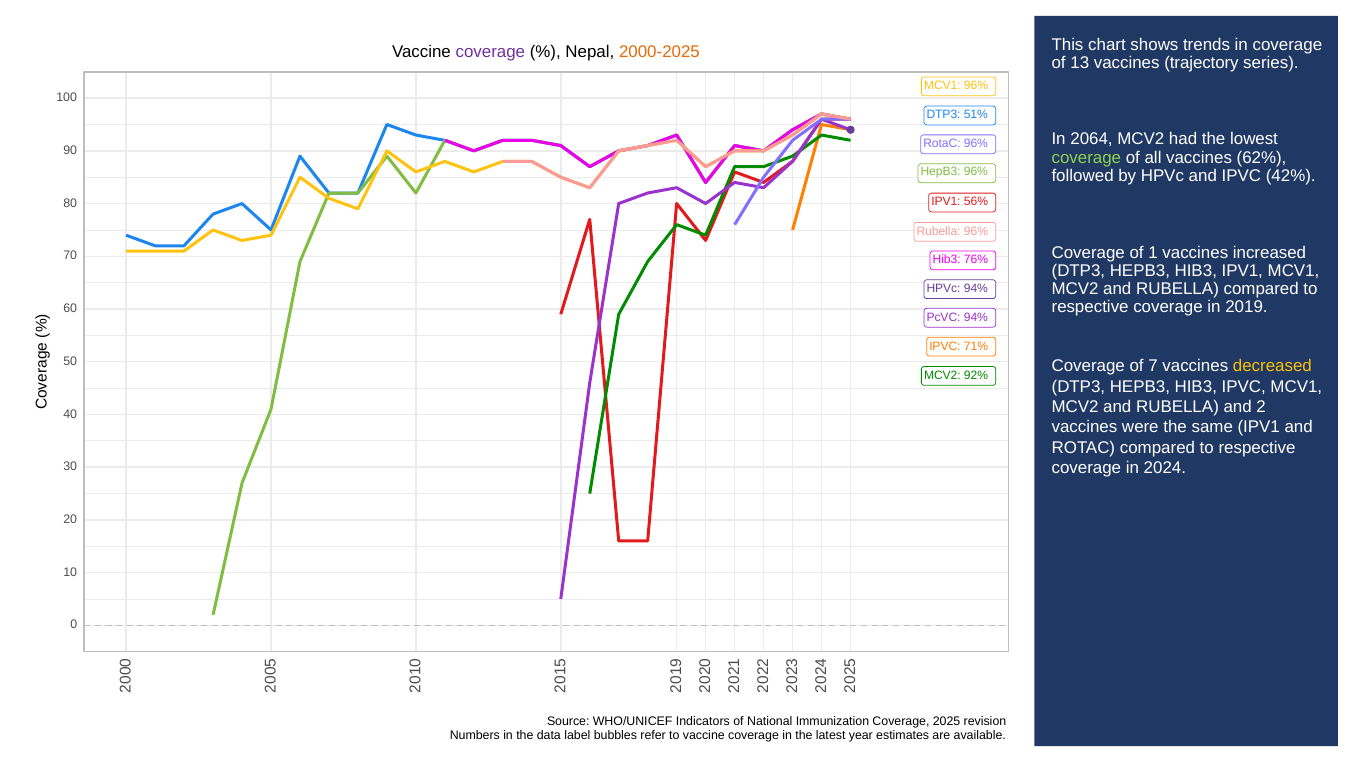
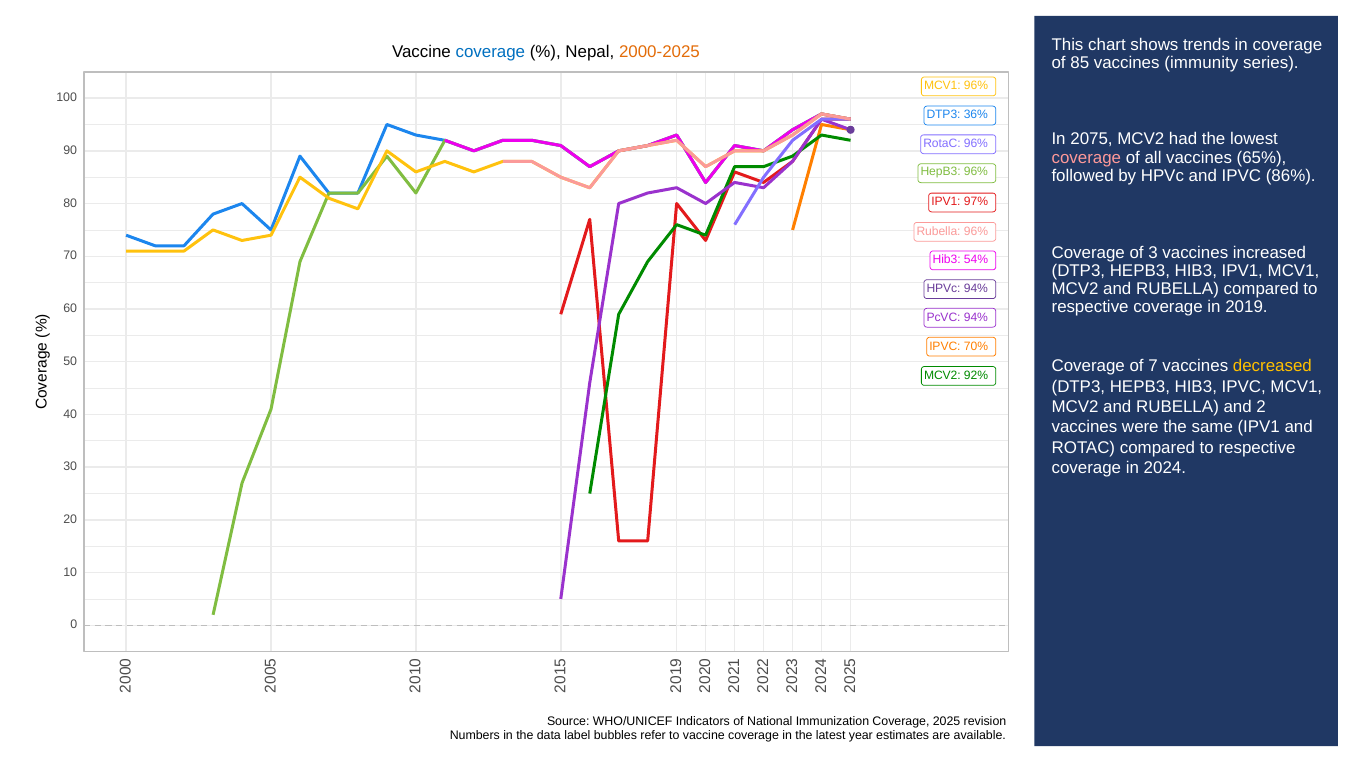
coverage colour: purple -> blue (490, 52)
13: 13 -> 85 (1080, 63)
trajectory: trajectory -> immunity (1201, 63)
51%: 51% -> 36% (976, 115)
2064: 2064 -> 2075 (1092, 139)
coverage colour: light green -> pink (1086, 158)
62%: 62% -> 65% (1262, 158)
42%: 42% -> 86% (1291, 176)
56%: 56% -> 97% (976, 202)
of 1: 1 -> 3 (1153, 253)
76%: 76% -> 54% (976, 260)
71%: 71% -> 70% (976, 346)
